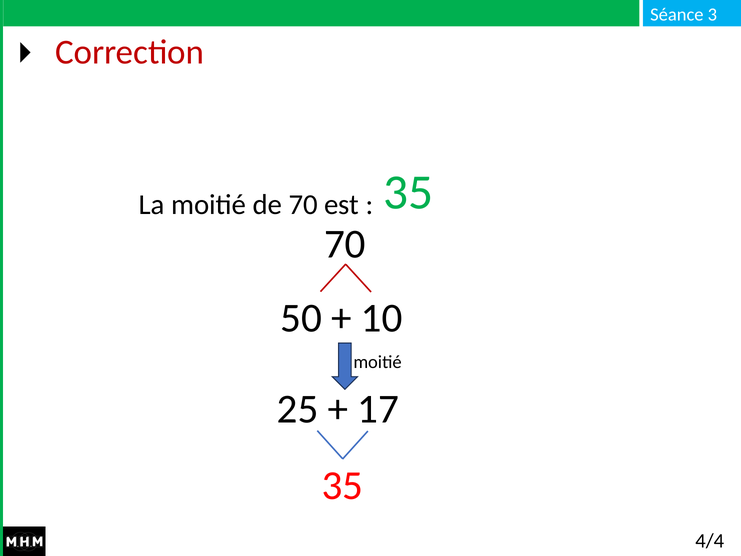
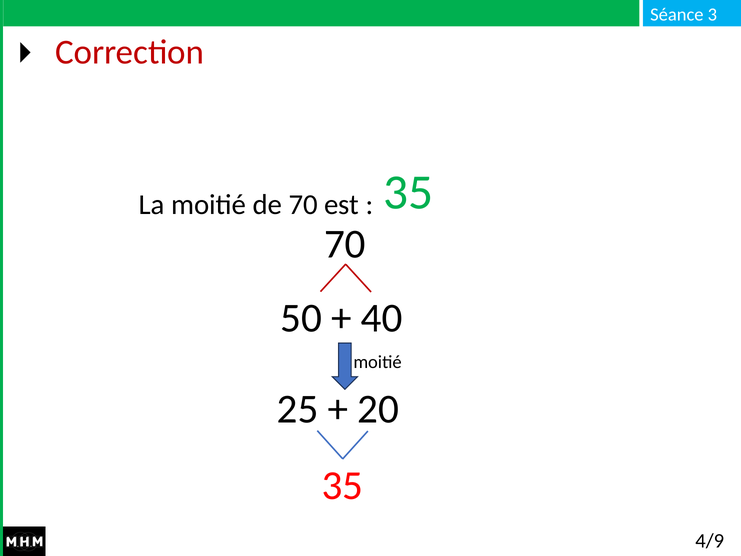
10: 10 -> 40 (382, 318)
17: 17 -> 20 (378, 409)
4/4: 4/4 -> 4/9 (710, 541)
